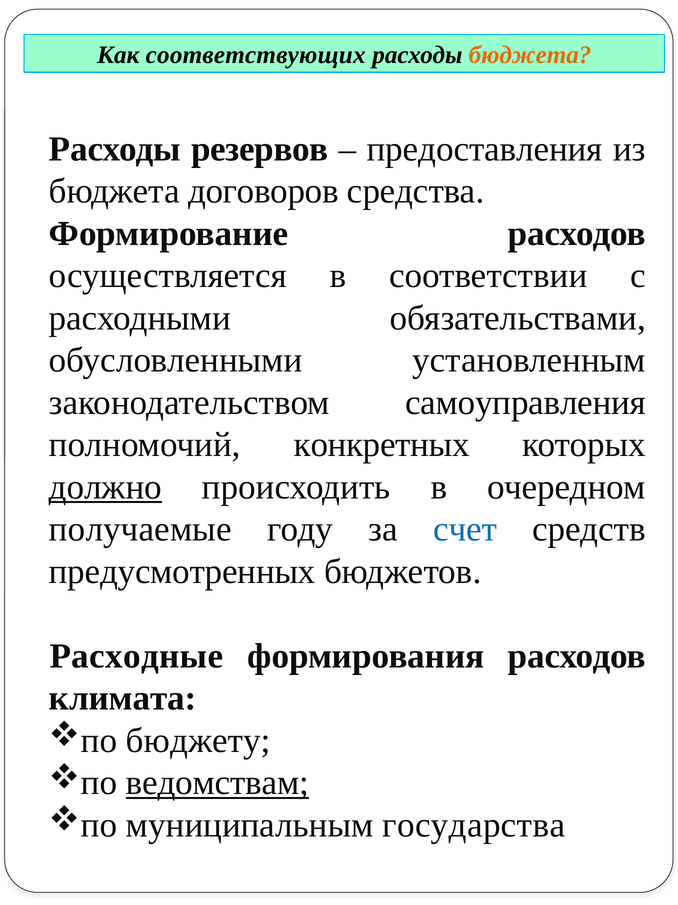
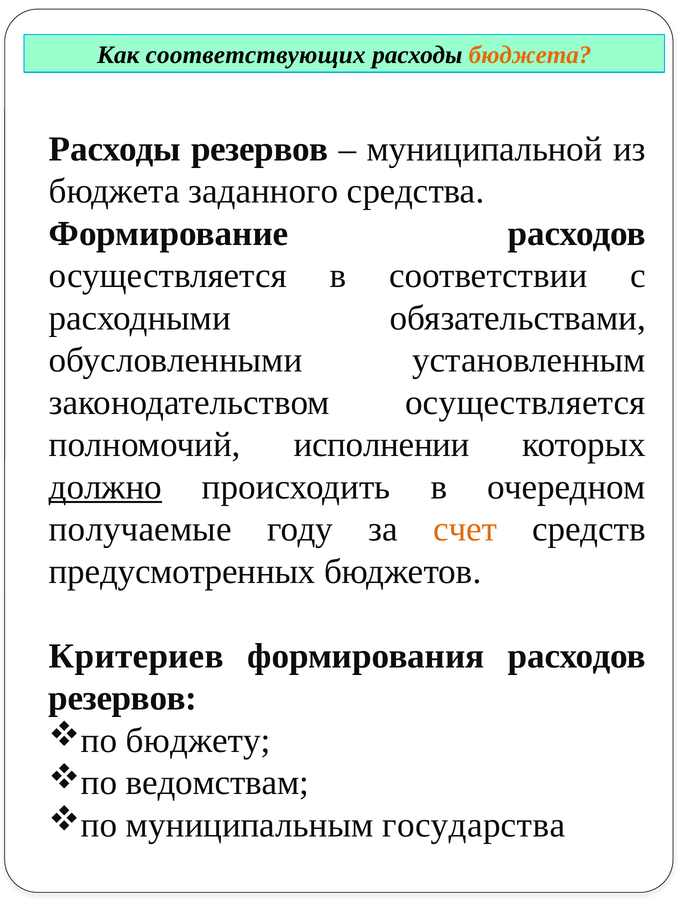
предоставления: предоставления -> муниципальной (485, 149)
договоров: договоров -> заданного (263, 191)
законодательством самоуправления: самоуправления -> осуществляется (525, 402)
конкретных: конкретных -> исполнении (382, 444)
счет colour: blue -> orange (465, 529)
Расходные: Расходные -> Критериев (136, 655)
климата: климата -> резервов (123, 698)
ведомствам underline: present -> none (218, 782)
